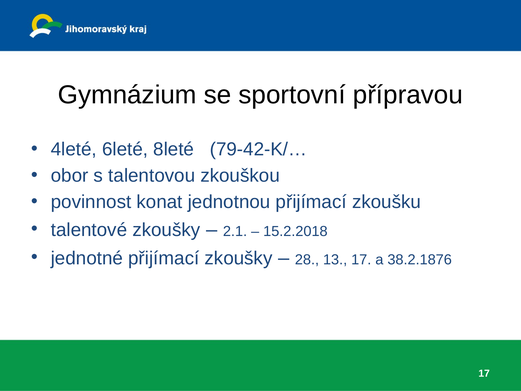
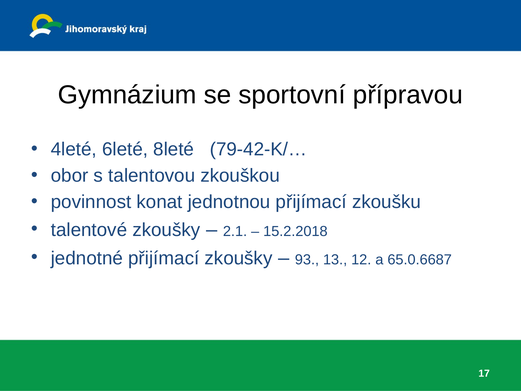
28: 28 -> 93 (307, 260)
13 17: 17 -> 12 (361, 260)
38.2.1876: 38.2.1876 -> 65.0.6687 (420, 260)
